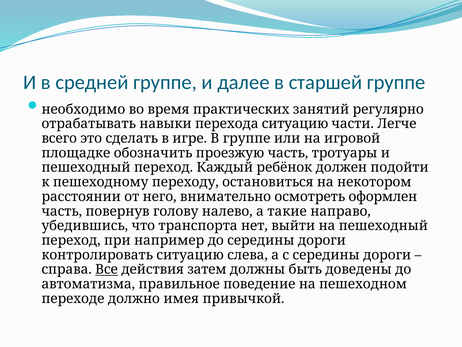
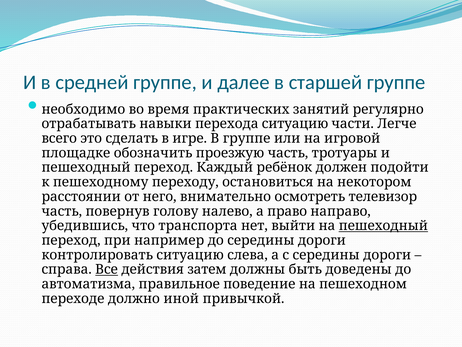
оформлен: оформлен -> телевизор (383, 196)
такие: такие -> право (287, 211)
пешеходный underline: none -> present (383, 225)
имея: имея -> иной (181, 298)
